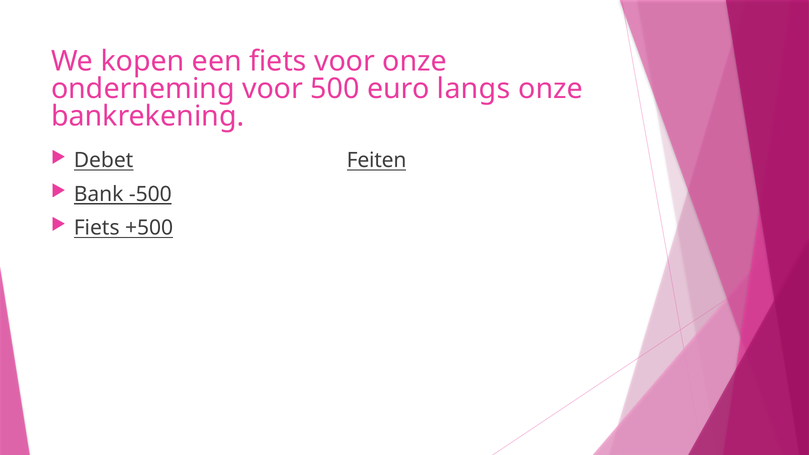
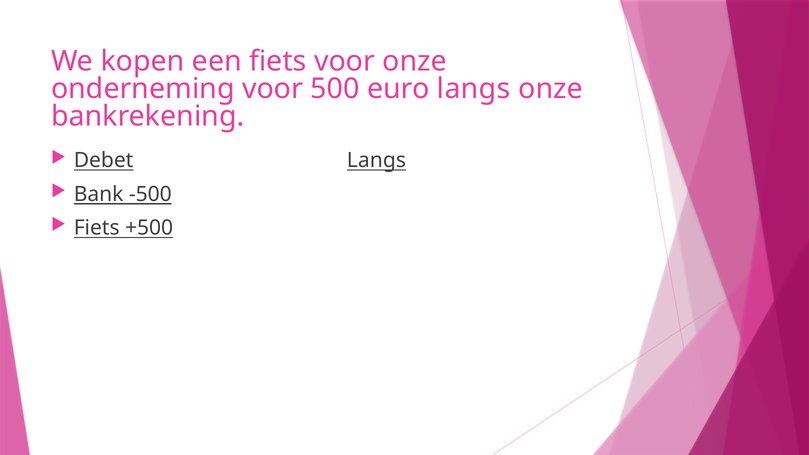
Debet Feiten: Feiten -> Langs (376, 160)
